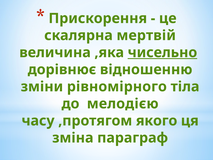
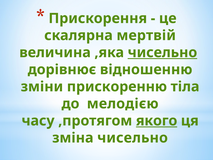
рівномірного: рівномірного -> прискоренню (117, 86)
якого underline: none -> present (157, 121)
зміна параграф: параграф -> чисельно (133, 138)
